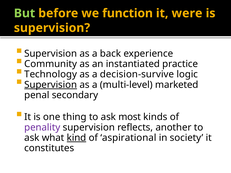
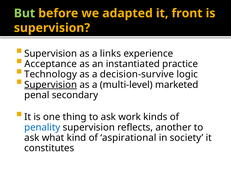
function: function -> adapted (128, 13)
were: were -> front (187, 13)
back: back -> links (110, 54)
Community: Community -> Acceptance (51, 64)
most: most -> work (130, 117)
penality colour: purple -> blue (42, 128)
kind underline: present -> none (77, 138)
